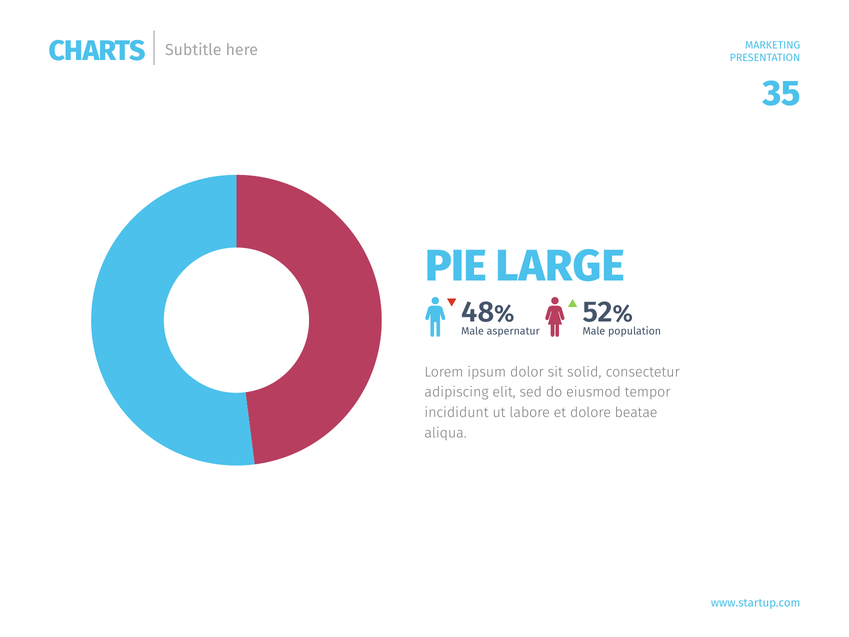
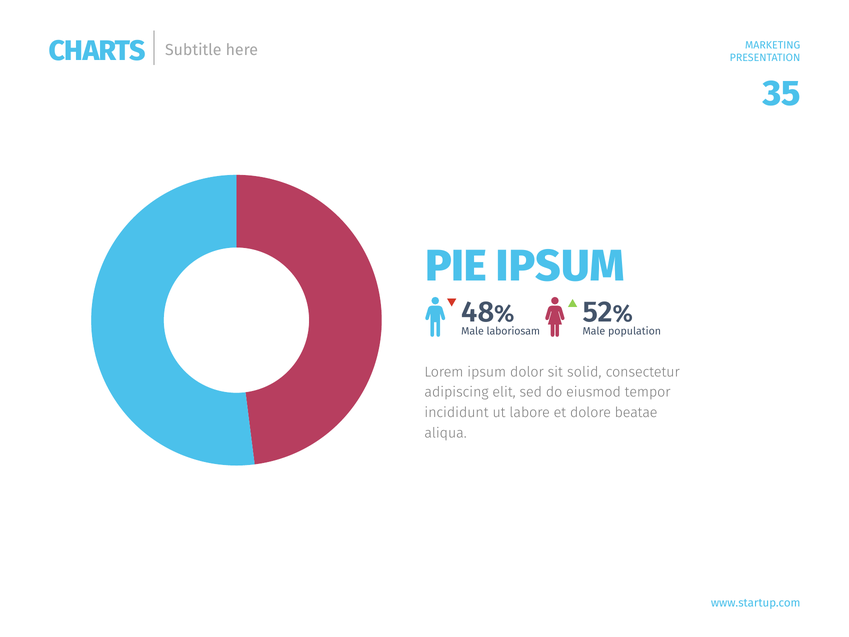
PIE LARGE: LARGE -> IPSUM (560, 266)
aspernatur: aspernatur -> laboriosam (513, 331)
